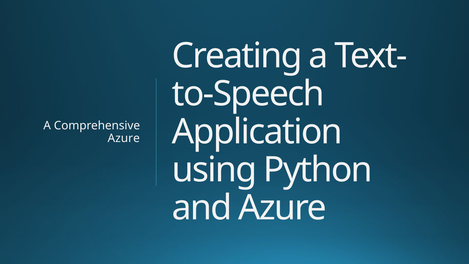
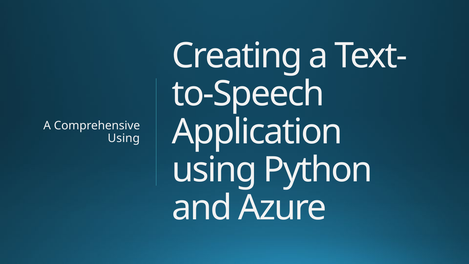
Azure: Azure -> Using (124, 138)
